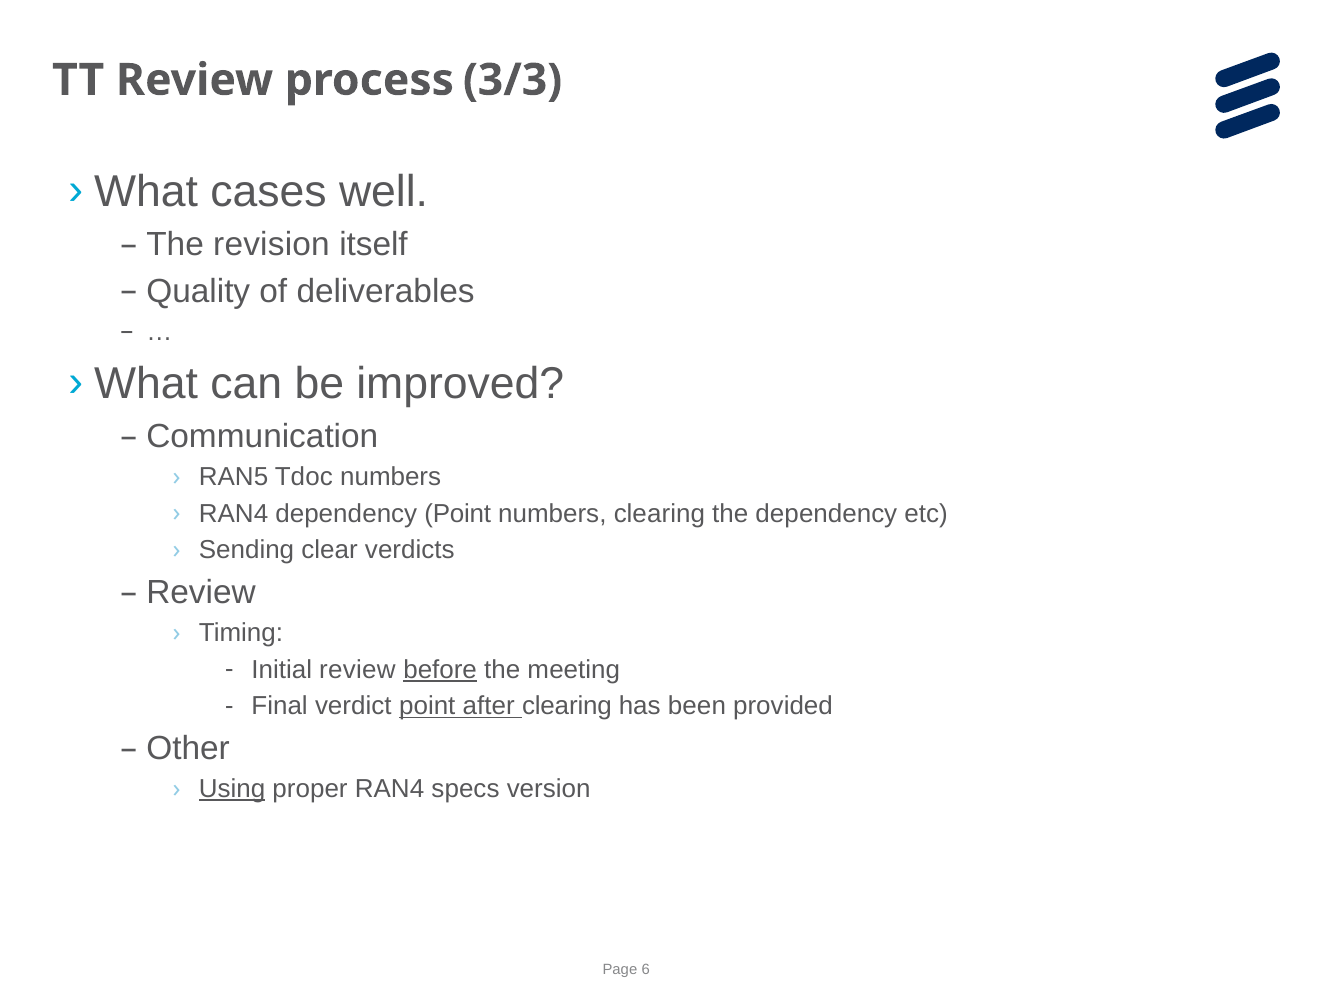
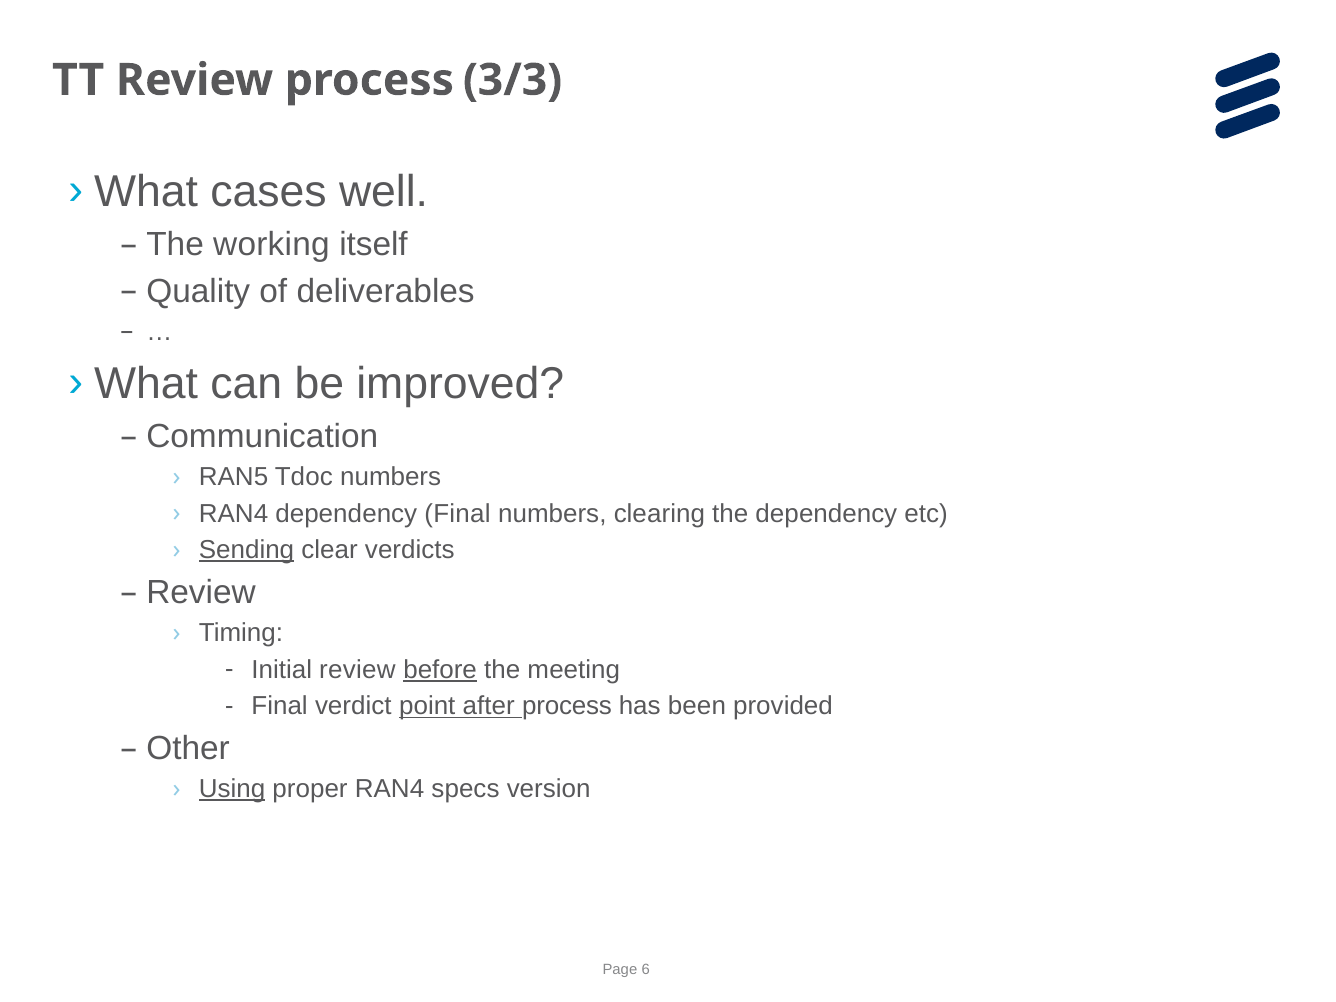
revision: revision -> working (271, 245)
dependency Point: Point -> Final (458, 514)
Sending underline: none -> present (247, 550)
after clearing: clearing -> process (567, 706)
